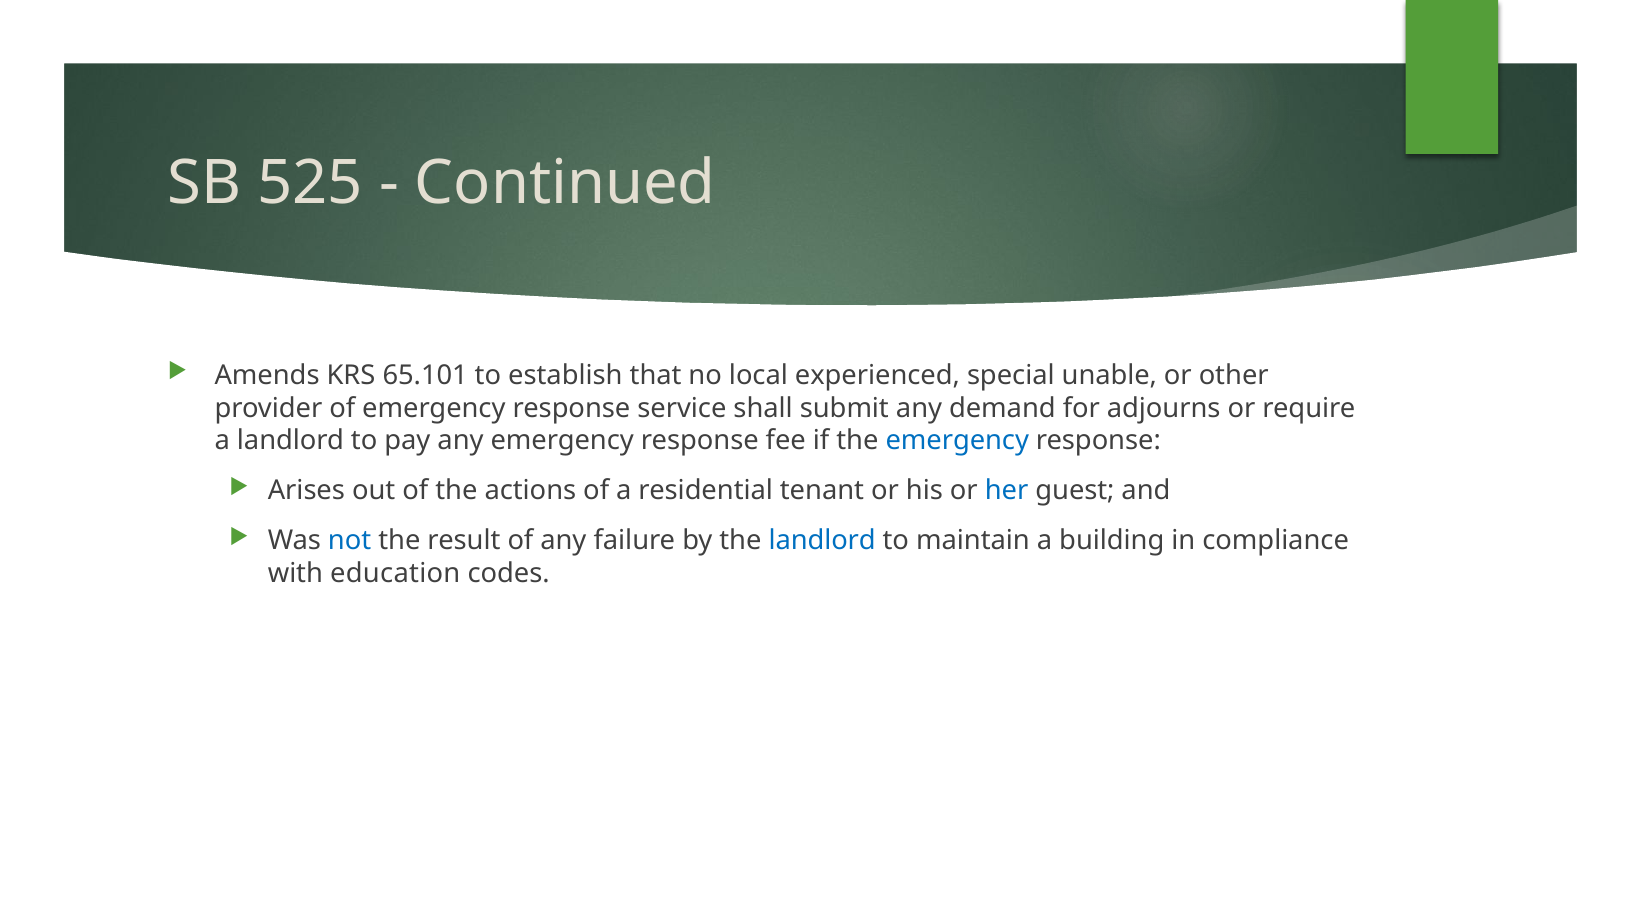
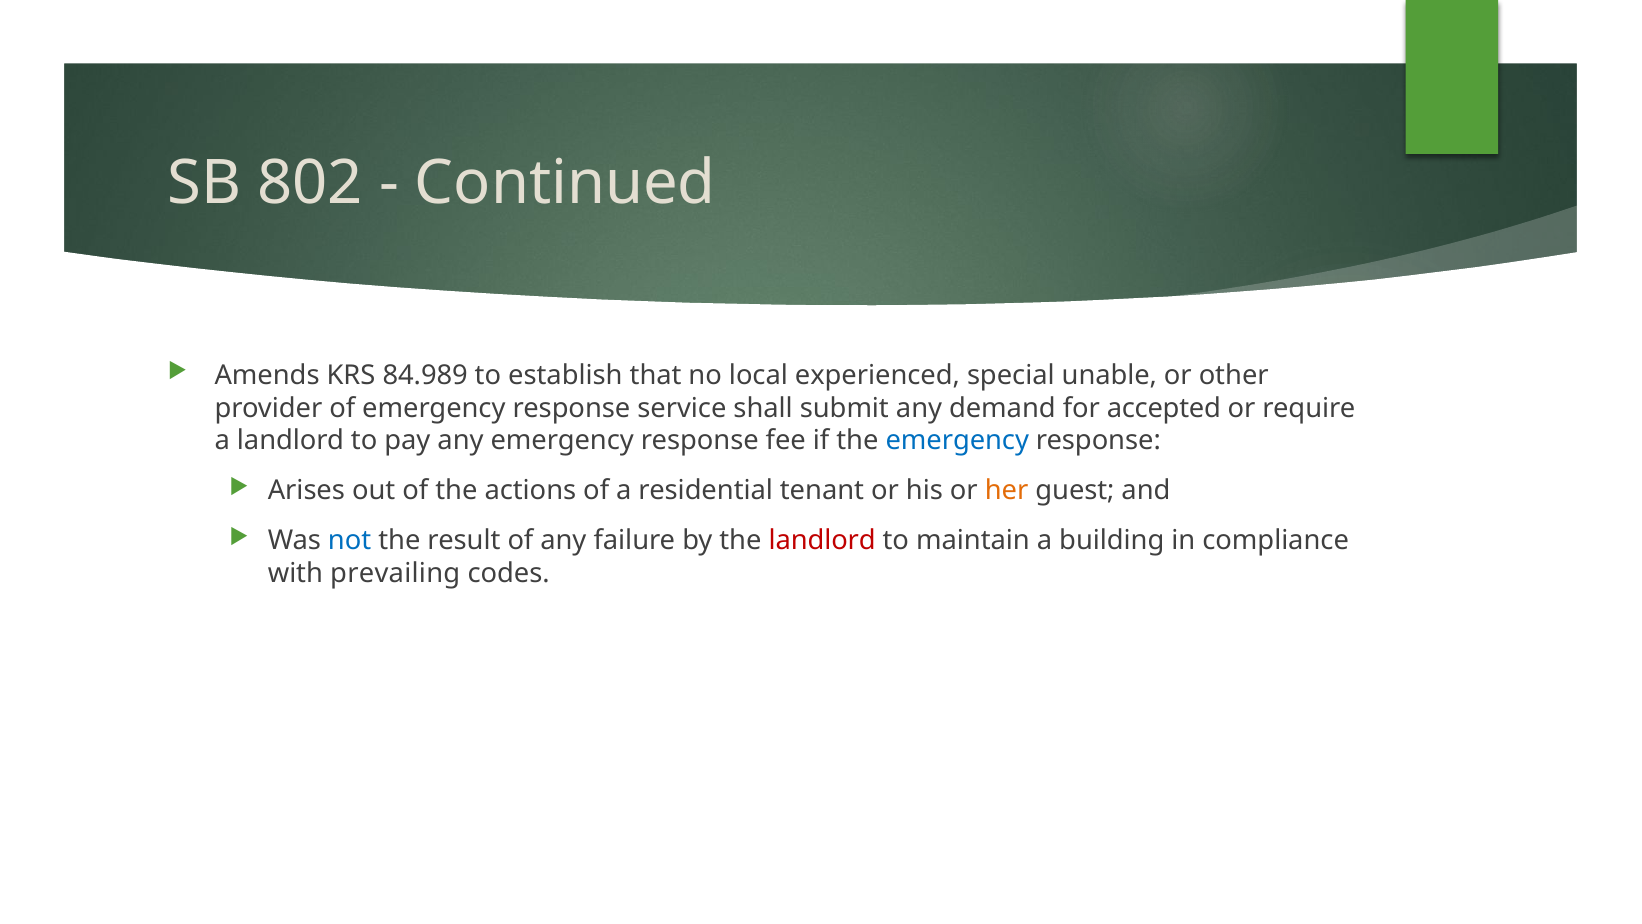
525: 525 -> 802 (310, 183)
65.101: 65.101 -> 84.989 (425, 375)
adjourns: adjourns -> accepted (1164, 408)
her colour: blue -> orange (1007, 491)
landlord colour: blue -> red (822, 541)
education: education -> prevailing (395, 573)
